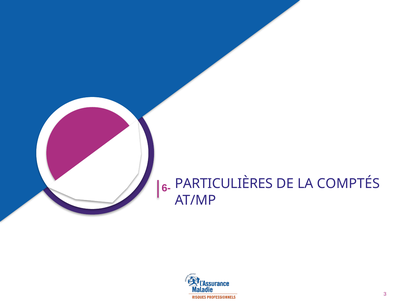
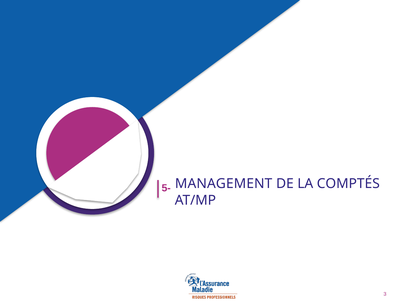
PARTICULIÈRES: PARTICULIÈRES -> MANAGEMENT (224, 184)
6-: 6- -> 5- (166, 188)
